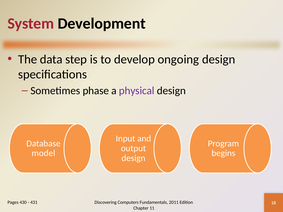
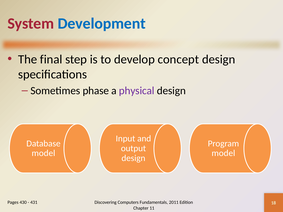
Development colour: black -> blue (102, 23)
data: data -> final (51, 59)
ongoing: ongoing -> concept (178, 59)
begins: begins -> model (223, 153)
